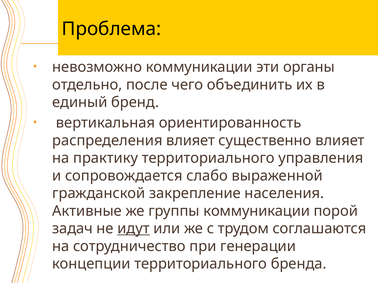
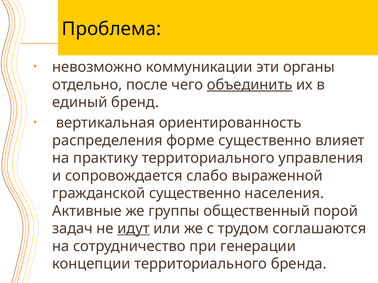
объединить underline: none -> present (250, 85)
распределения влияет: влияет -> форме (190, 141)
гражданской закрепление: закрепление -> существенно (195, 194)
группы коммуникации: коммуникации -> общественный (257, 211)
